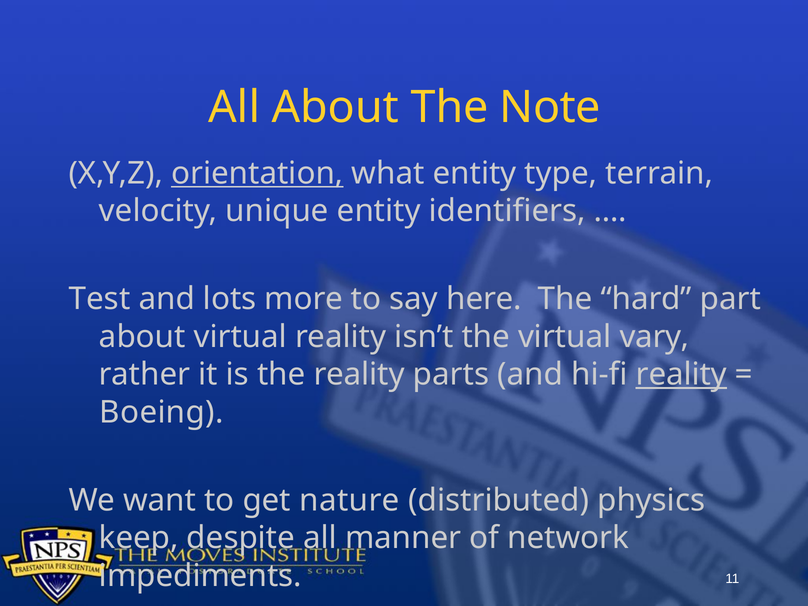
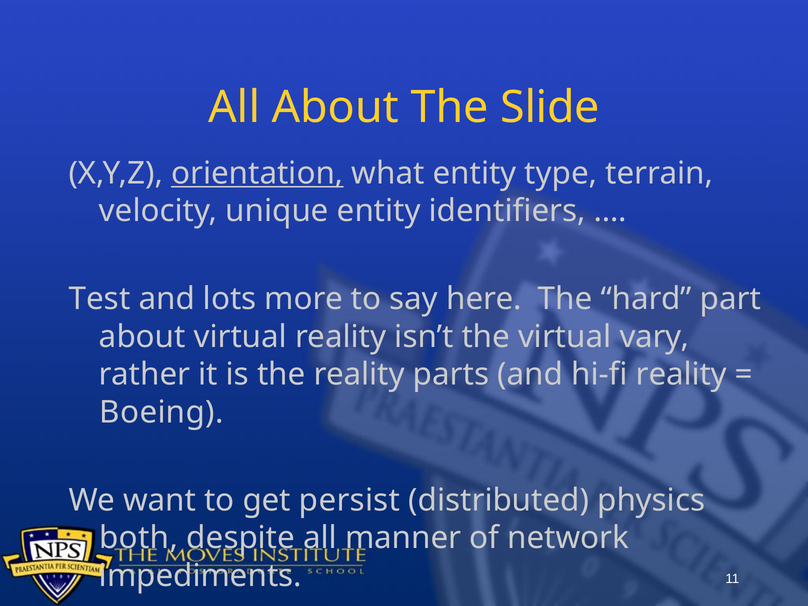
Note: Note -> Slide (550, 107)
reality underline: present -> none (681, 374)
nature: nature -> persist (350, 500)
keep: keep -> both (139, 538)
